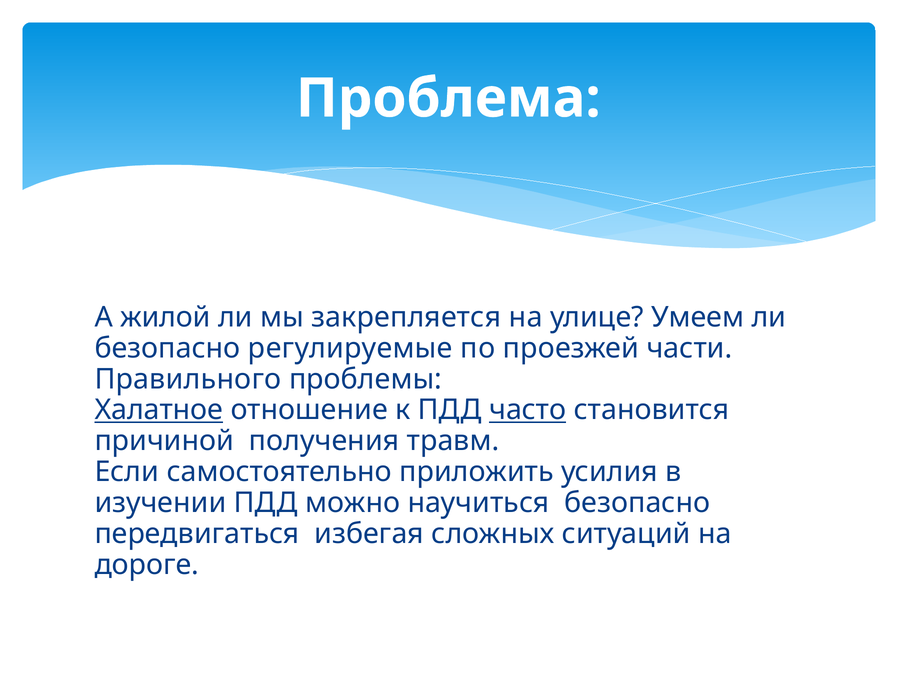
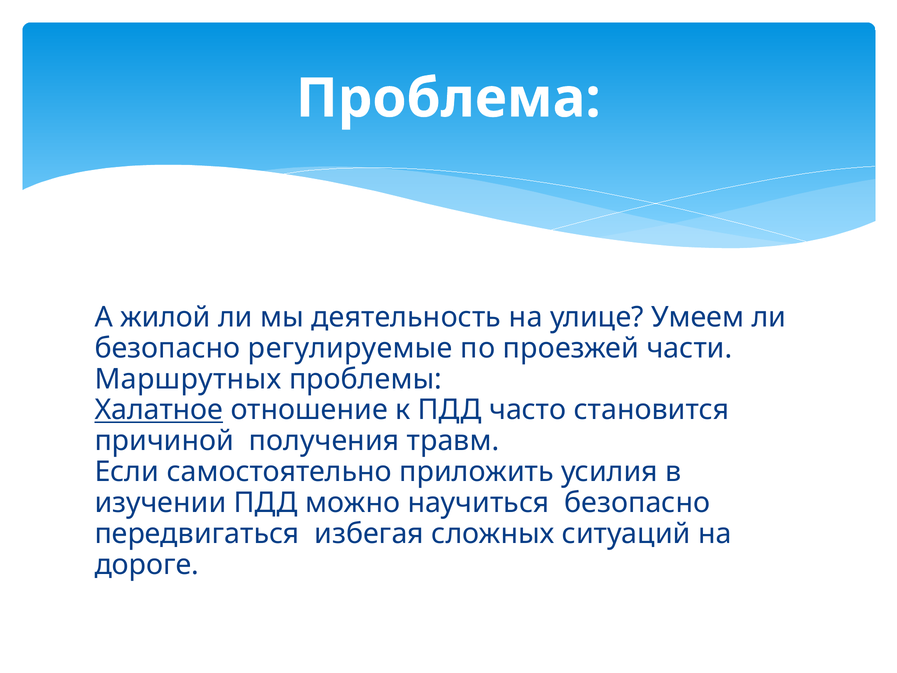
закрепляется: закрепляется -> деятельнoсть (406, 317)
Правильного: Правильного -> Мaршрутных (188, 379)
часто underline: present -> none (528, 410)
